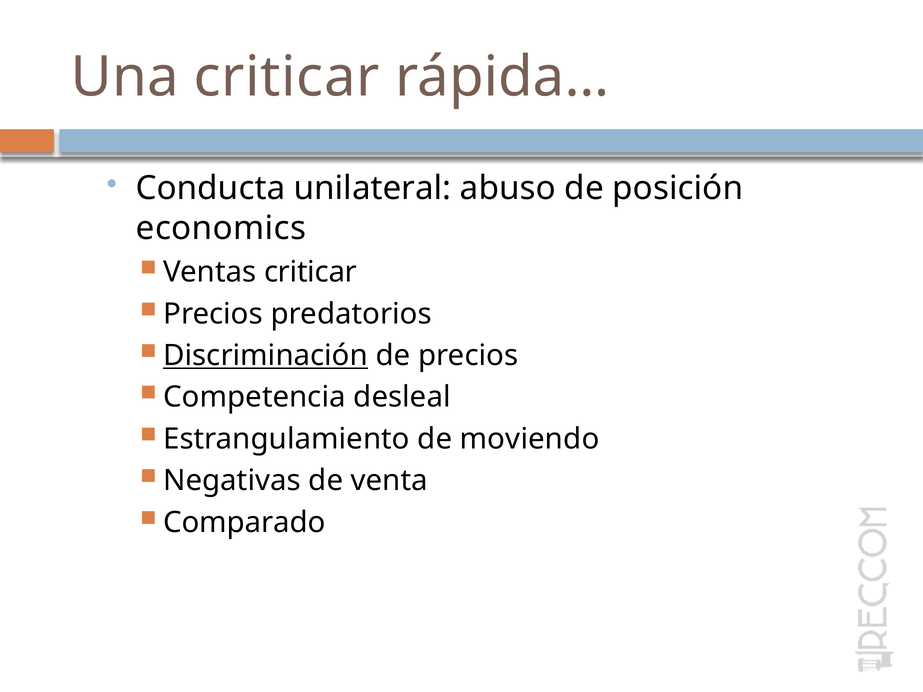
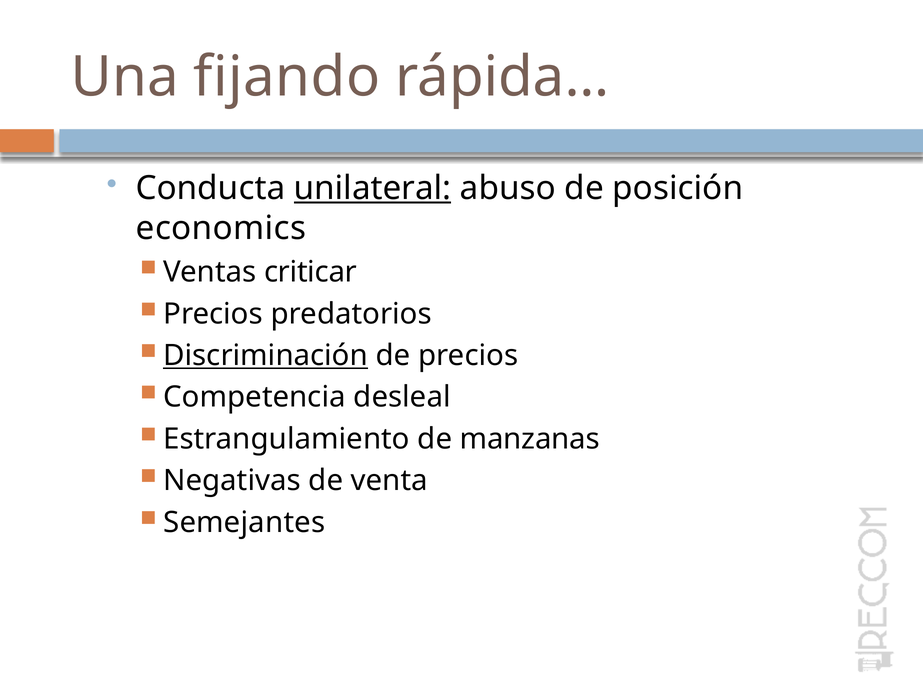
Una criticar: criticar -> fijando (287, 77)
unilateral underline: none -> present (373, 188)
moviendo: moviendo -> manzanas (530, 439)
Comparado: Comparado -> Semejantes (244, 523)
